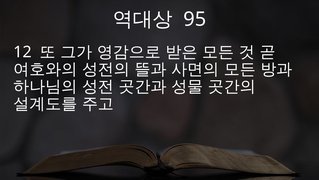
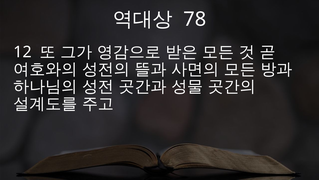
95: 95 -> 78 (195, 19)
